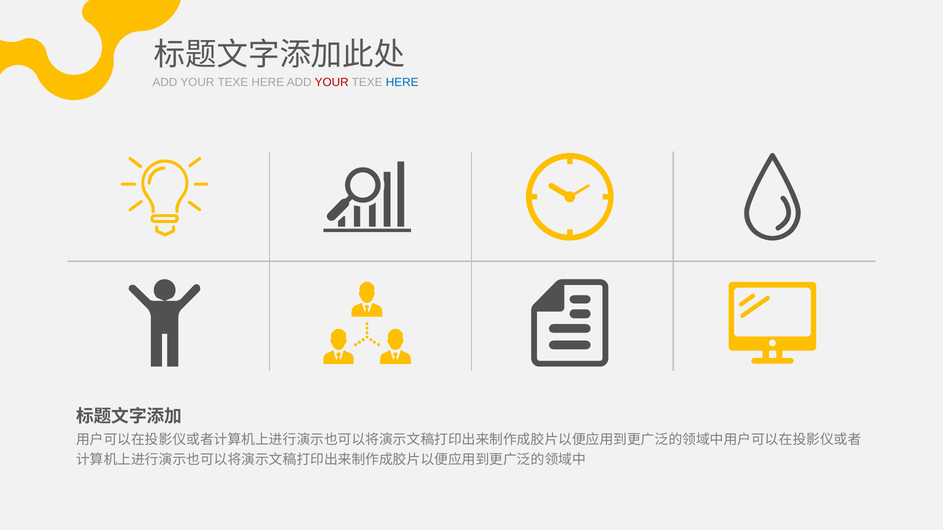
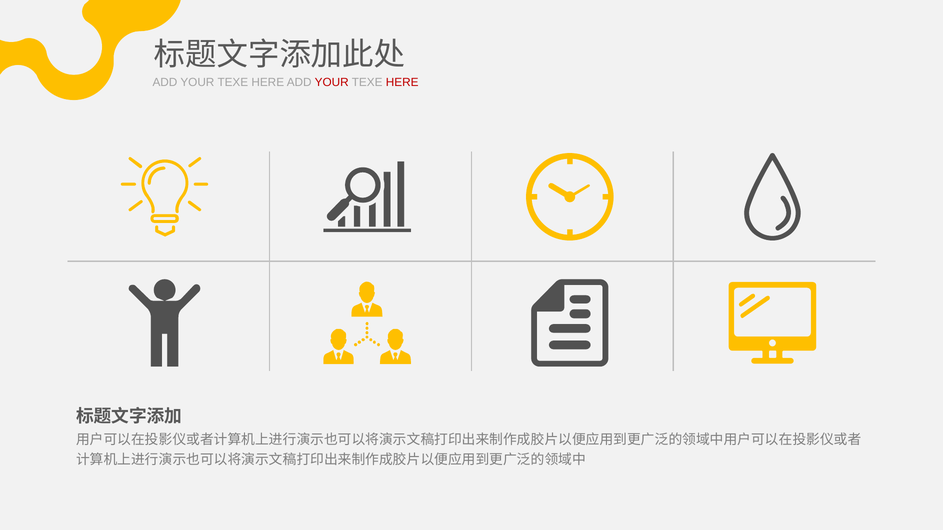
HERE colour: blue -> red (402, 82)
